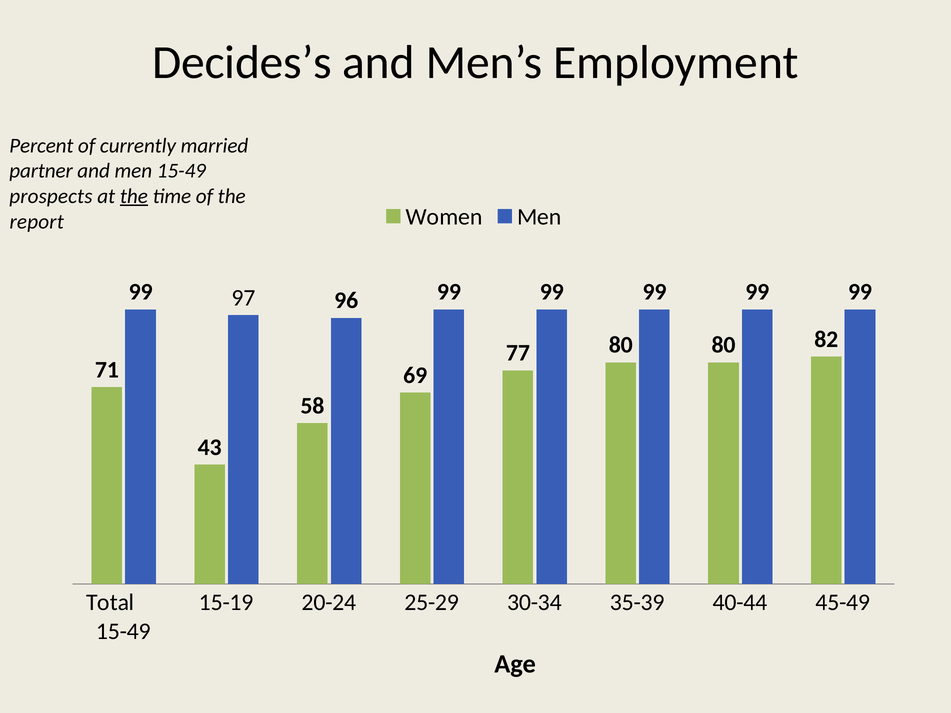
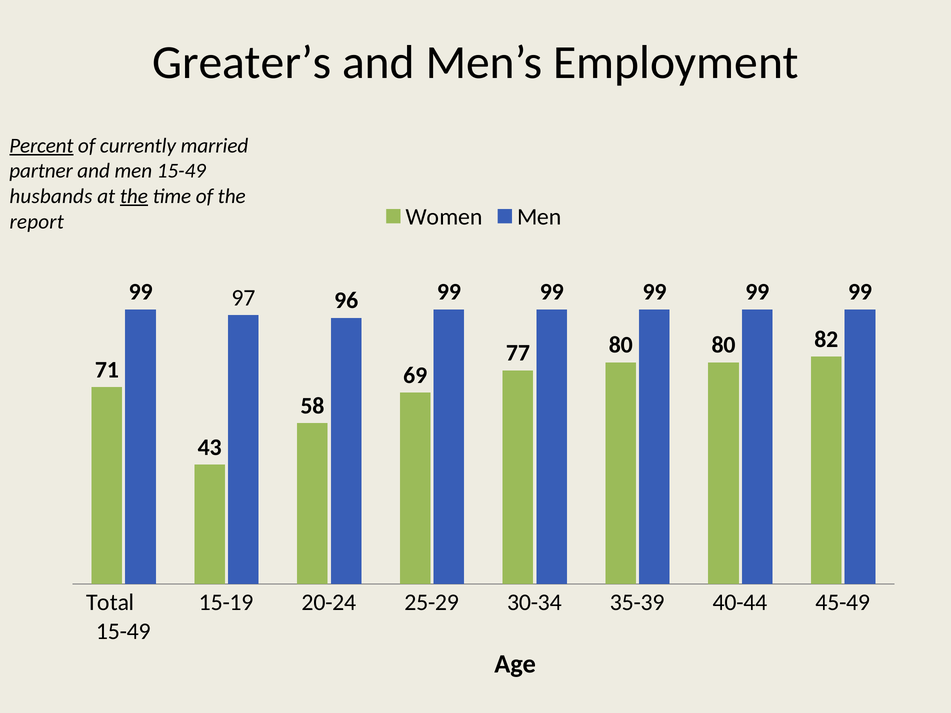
Decides’s: Decides’s -> Greater’s (242, 63)
Percent underline: none -> present (41, 146)
prospects: prospects -> husbands (51, 196)
